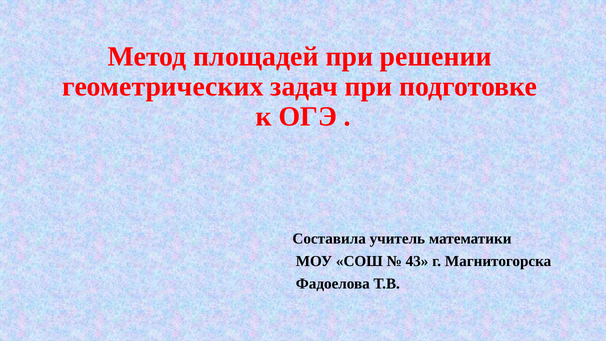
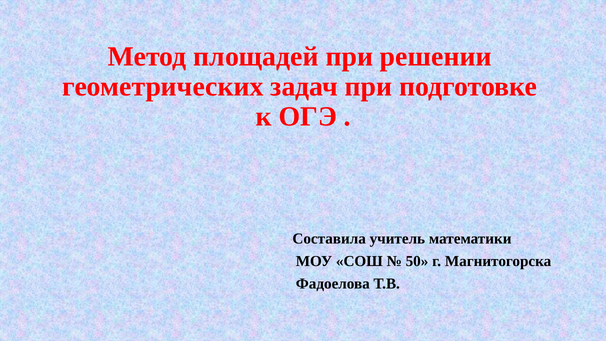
43: 43 -> 50 (417, 261)
